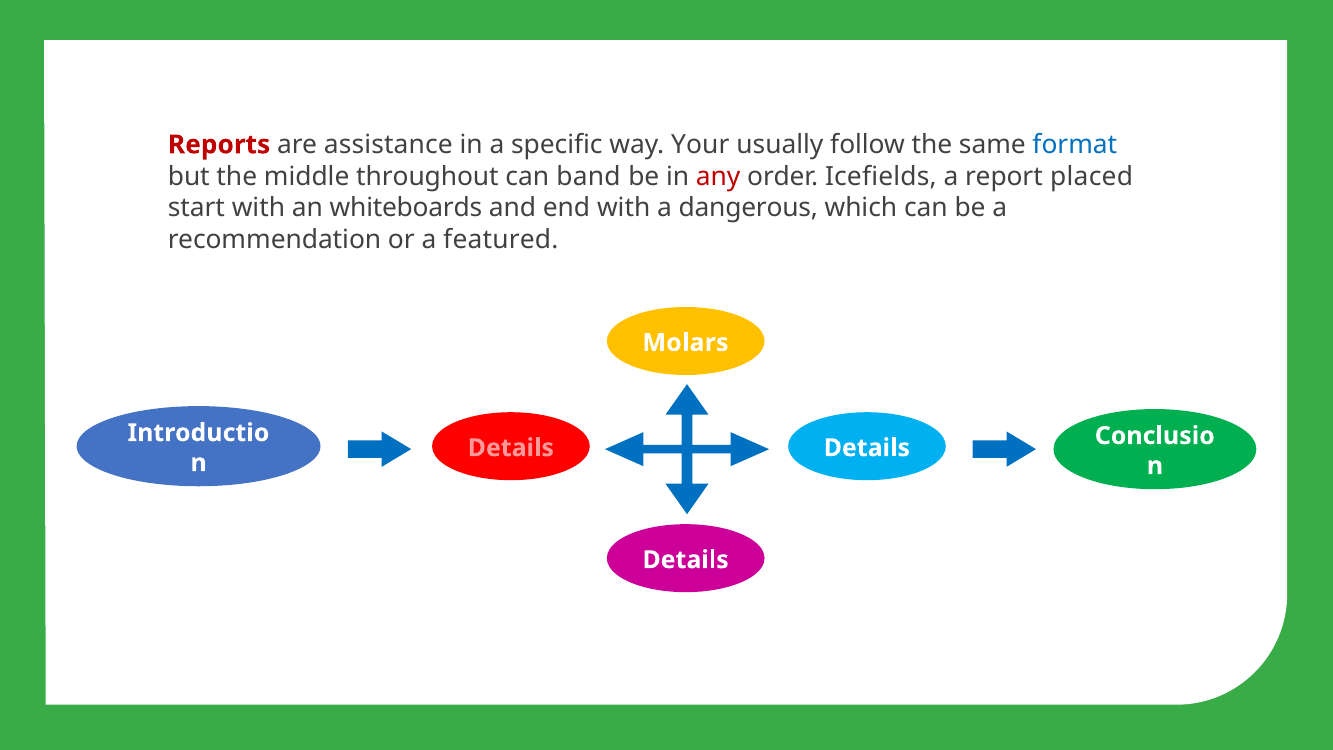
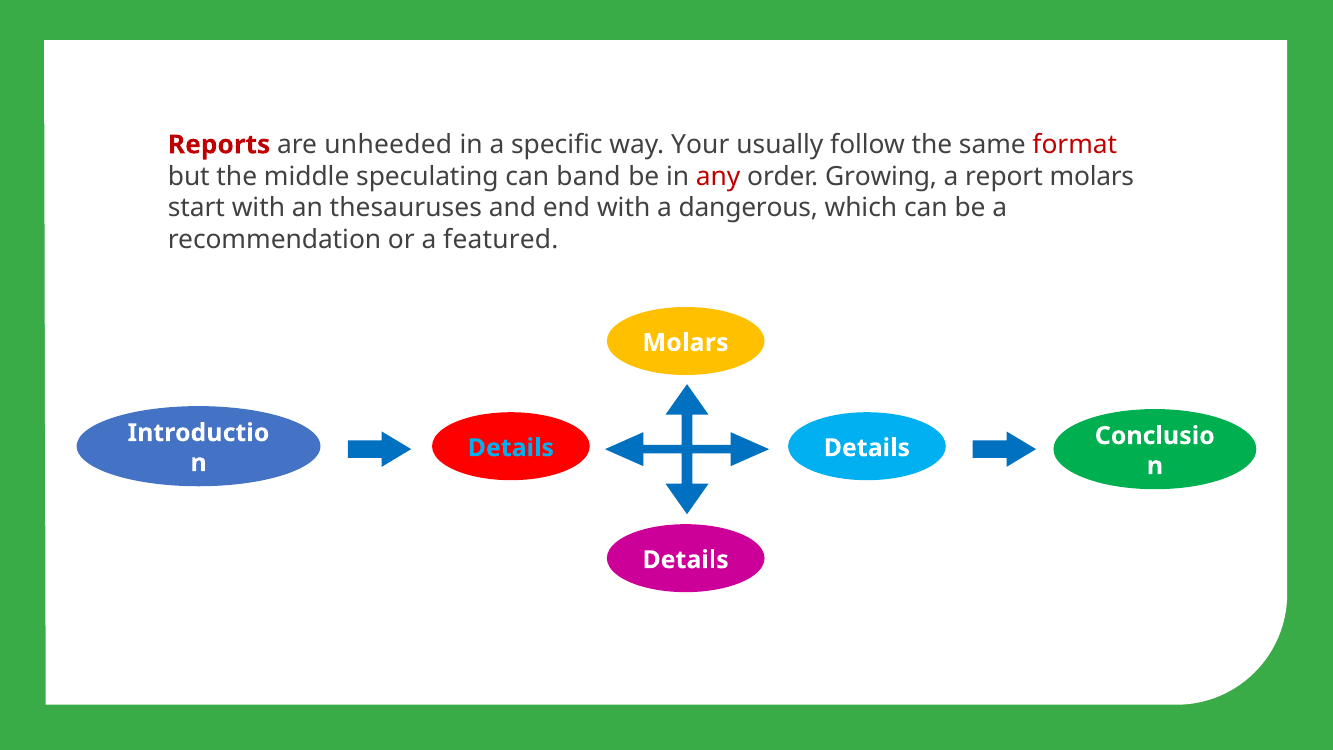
assistance: assistance -> unheeded (388, 145)
format colour: blue -> red (1075, 145)
throughout: throughout -> speculating (427, 176)
Icefields: Icefields -> Growing (881, 176)
report placed: placed -> molars (1092, 176)
whiteboards: whiteboards -> thesauruses (406, 208)
Details colour: pink -> light blue (511, 448)
